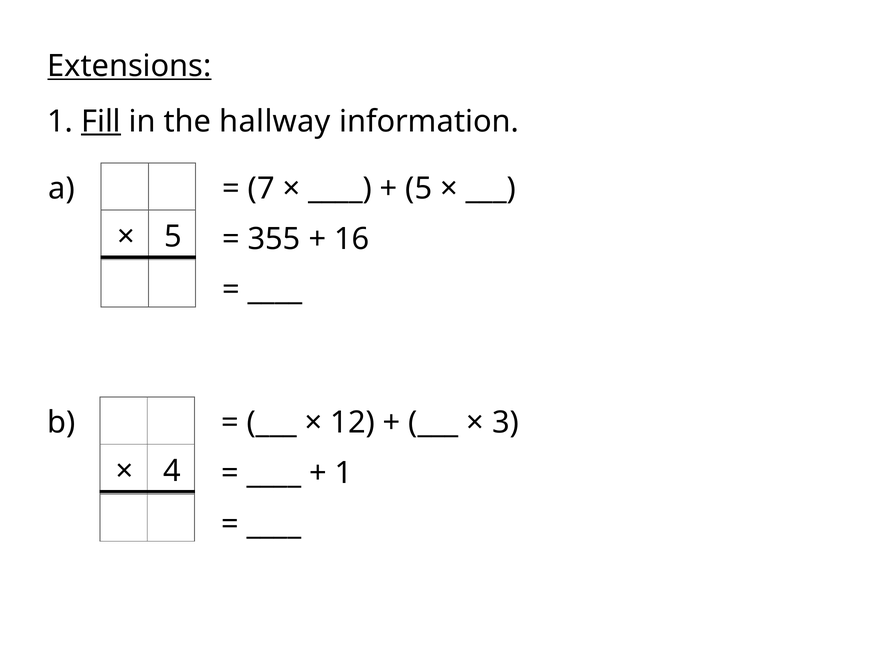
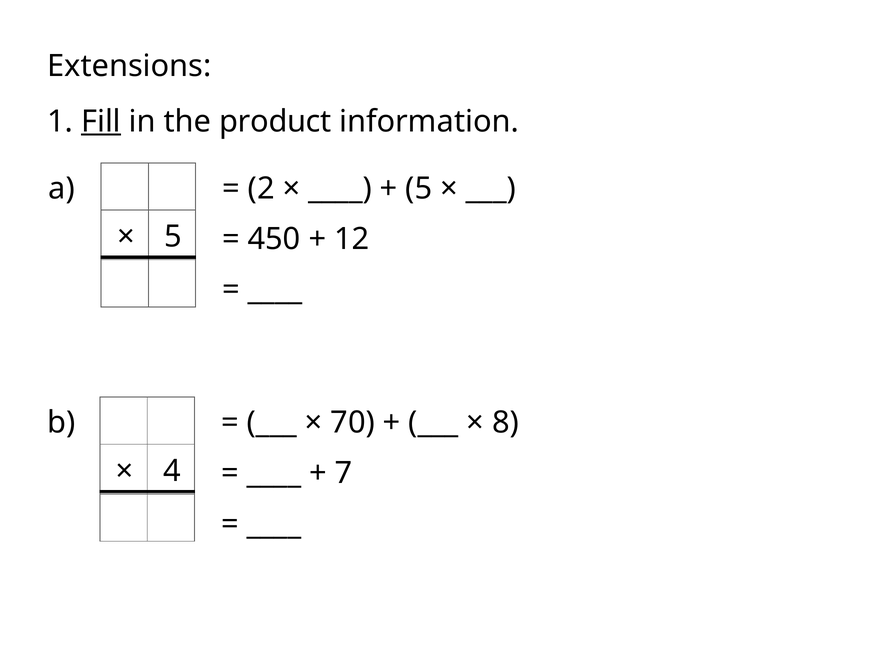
Extensions underline: present -> none (129, 66)
hallway: hallway -> product (275, 121)
7: 7 -> 2 (261, 188)
355: 355 -> 450 (274, 239)
16: 16 -> 12 (352, 239)
12: 12 -> 70 (353, 423)
3: 3 -> 8 (505, 423)
1: 1 -> 7 (344, 473)
